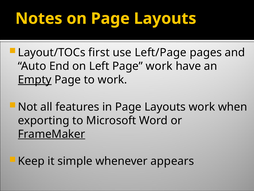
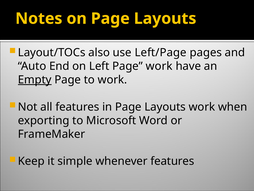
first: first -> also (99, 52)
FrameMaker underline: present -> none (52, 134)
whenever appears: appears -> features (172, 161)
